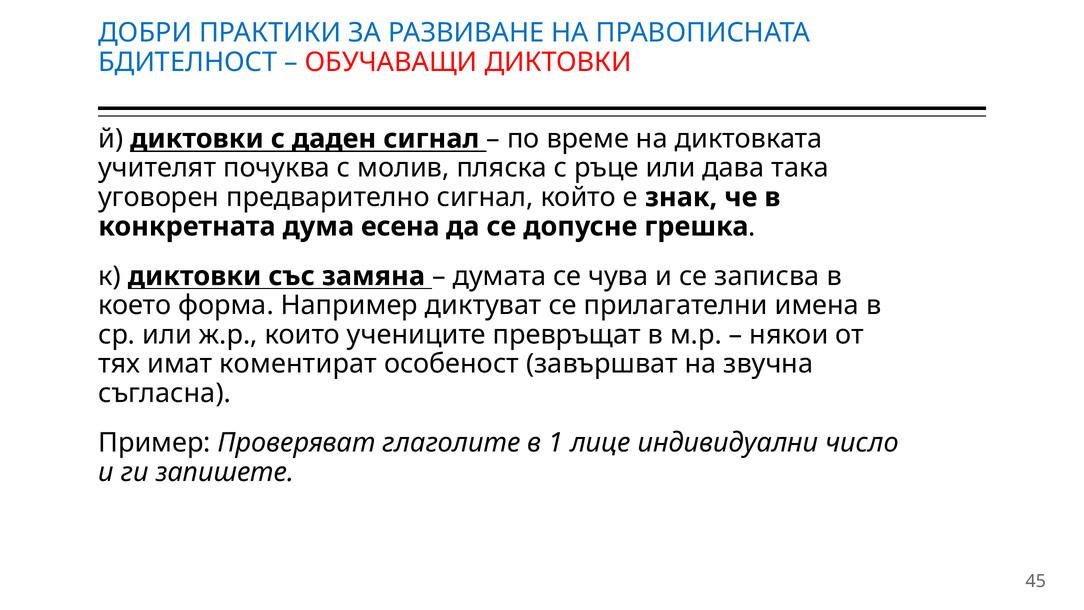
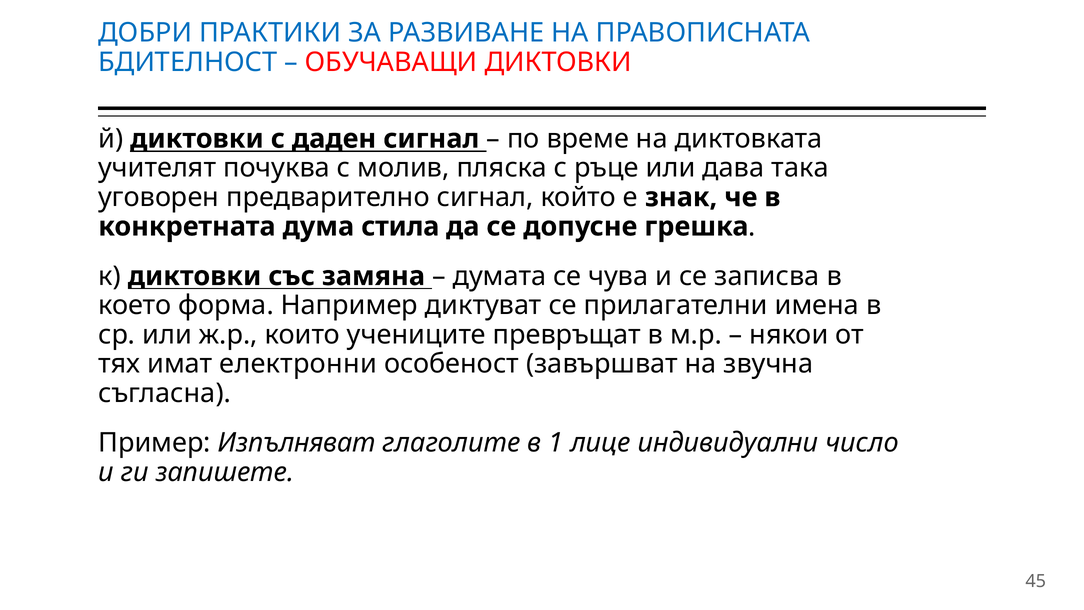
есена: есена -> стила (400, 226)
коментират: коментират -> електронни (298, 364)
Проверяват: Проверяват -> Изпълняват (297, 443)
